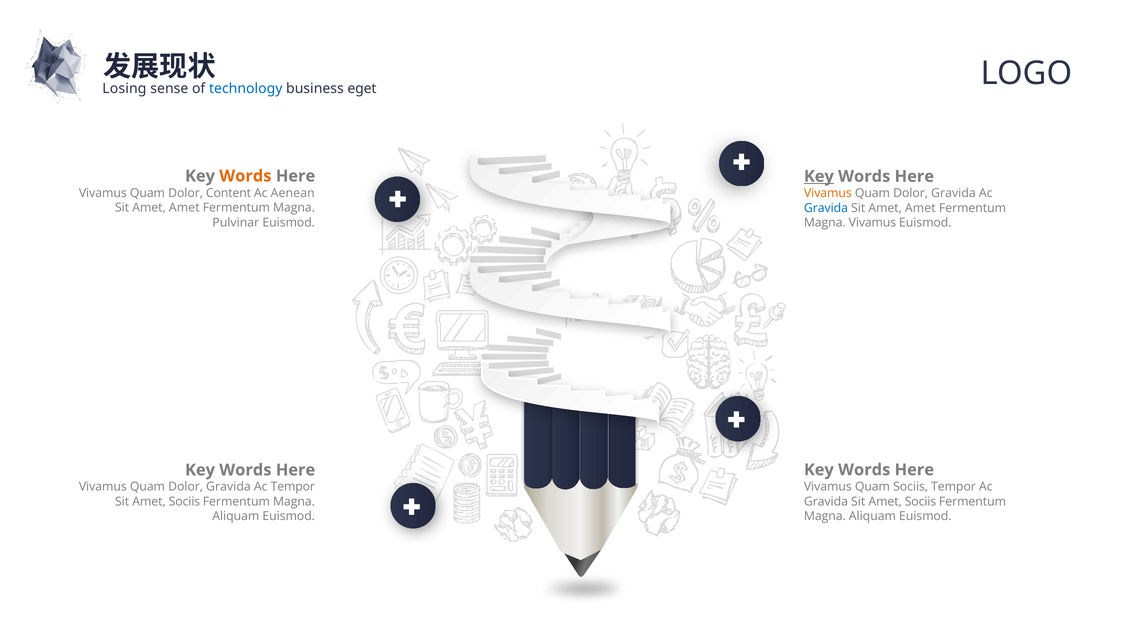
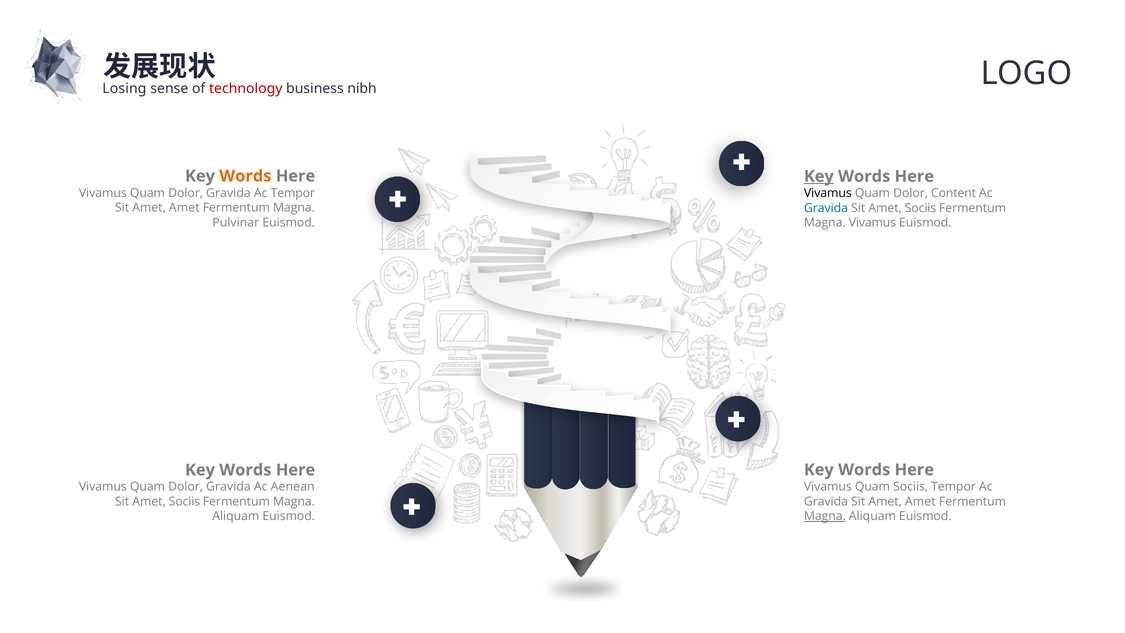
technology colour: blue -> red (246, 89)
eget: eget -> nibh (362, 89)
Content: Content -> Gravida (228, 193)
Ac Aenean: Aenean -> Tempor (293, 193)
Vivamus colour: orange -> black (828, 193)
Gravida: Gravida -> Content (954, 193)
Amet: Amet -> Sociis (920, 208)
Ac Tempor: Tempor -> Aenean (293, 487)
Gravida Sit Amet Sociis: Sociis -> Amet (920, 501)
Magna underline: none -> present (825, 516)
